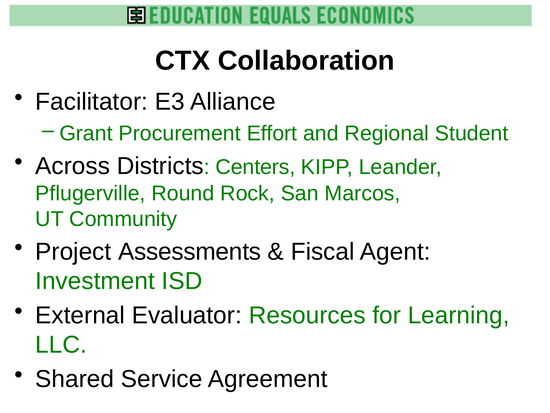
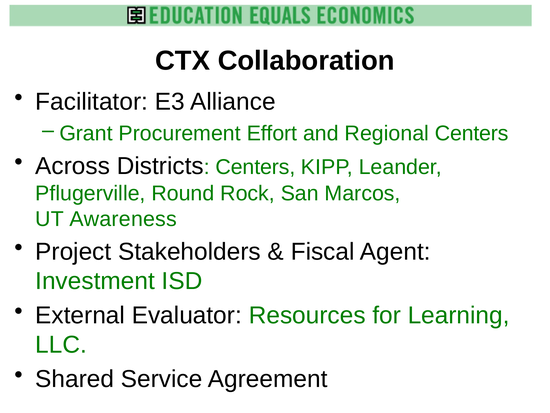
Regional Student: Student -> Centers (472, 133)
Community: Community -> Awareness (123, 219)
Assessments: Assessments -> Stakeholders (190, 252)
